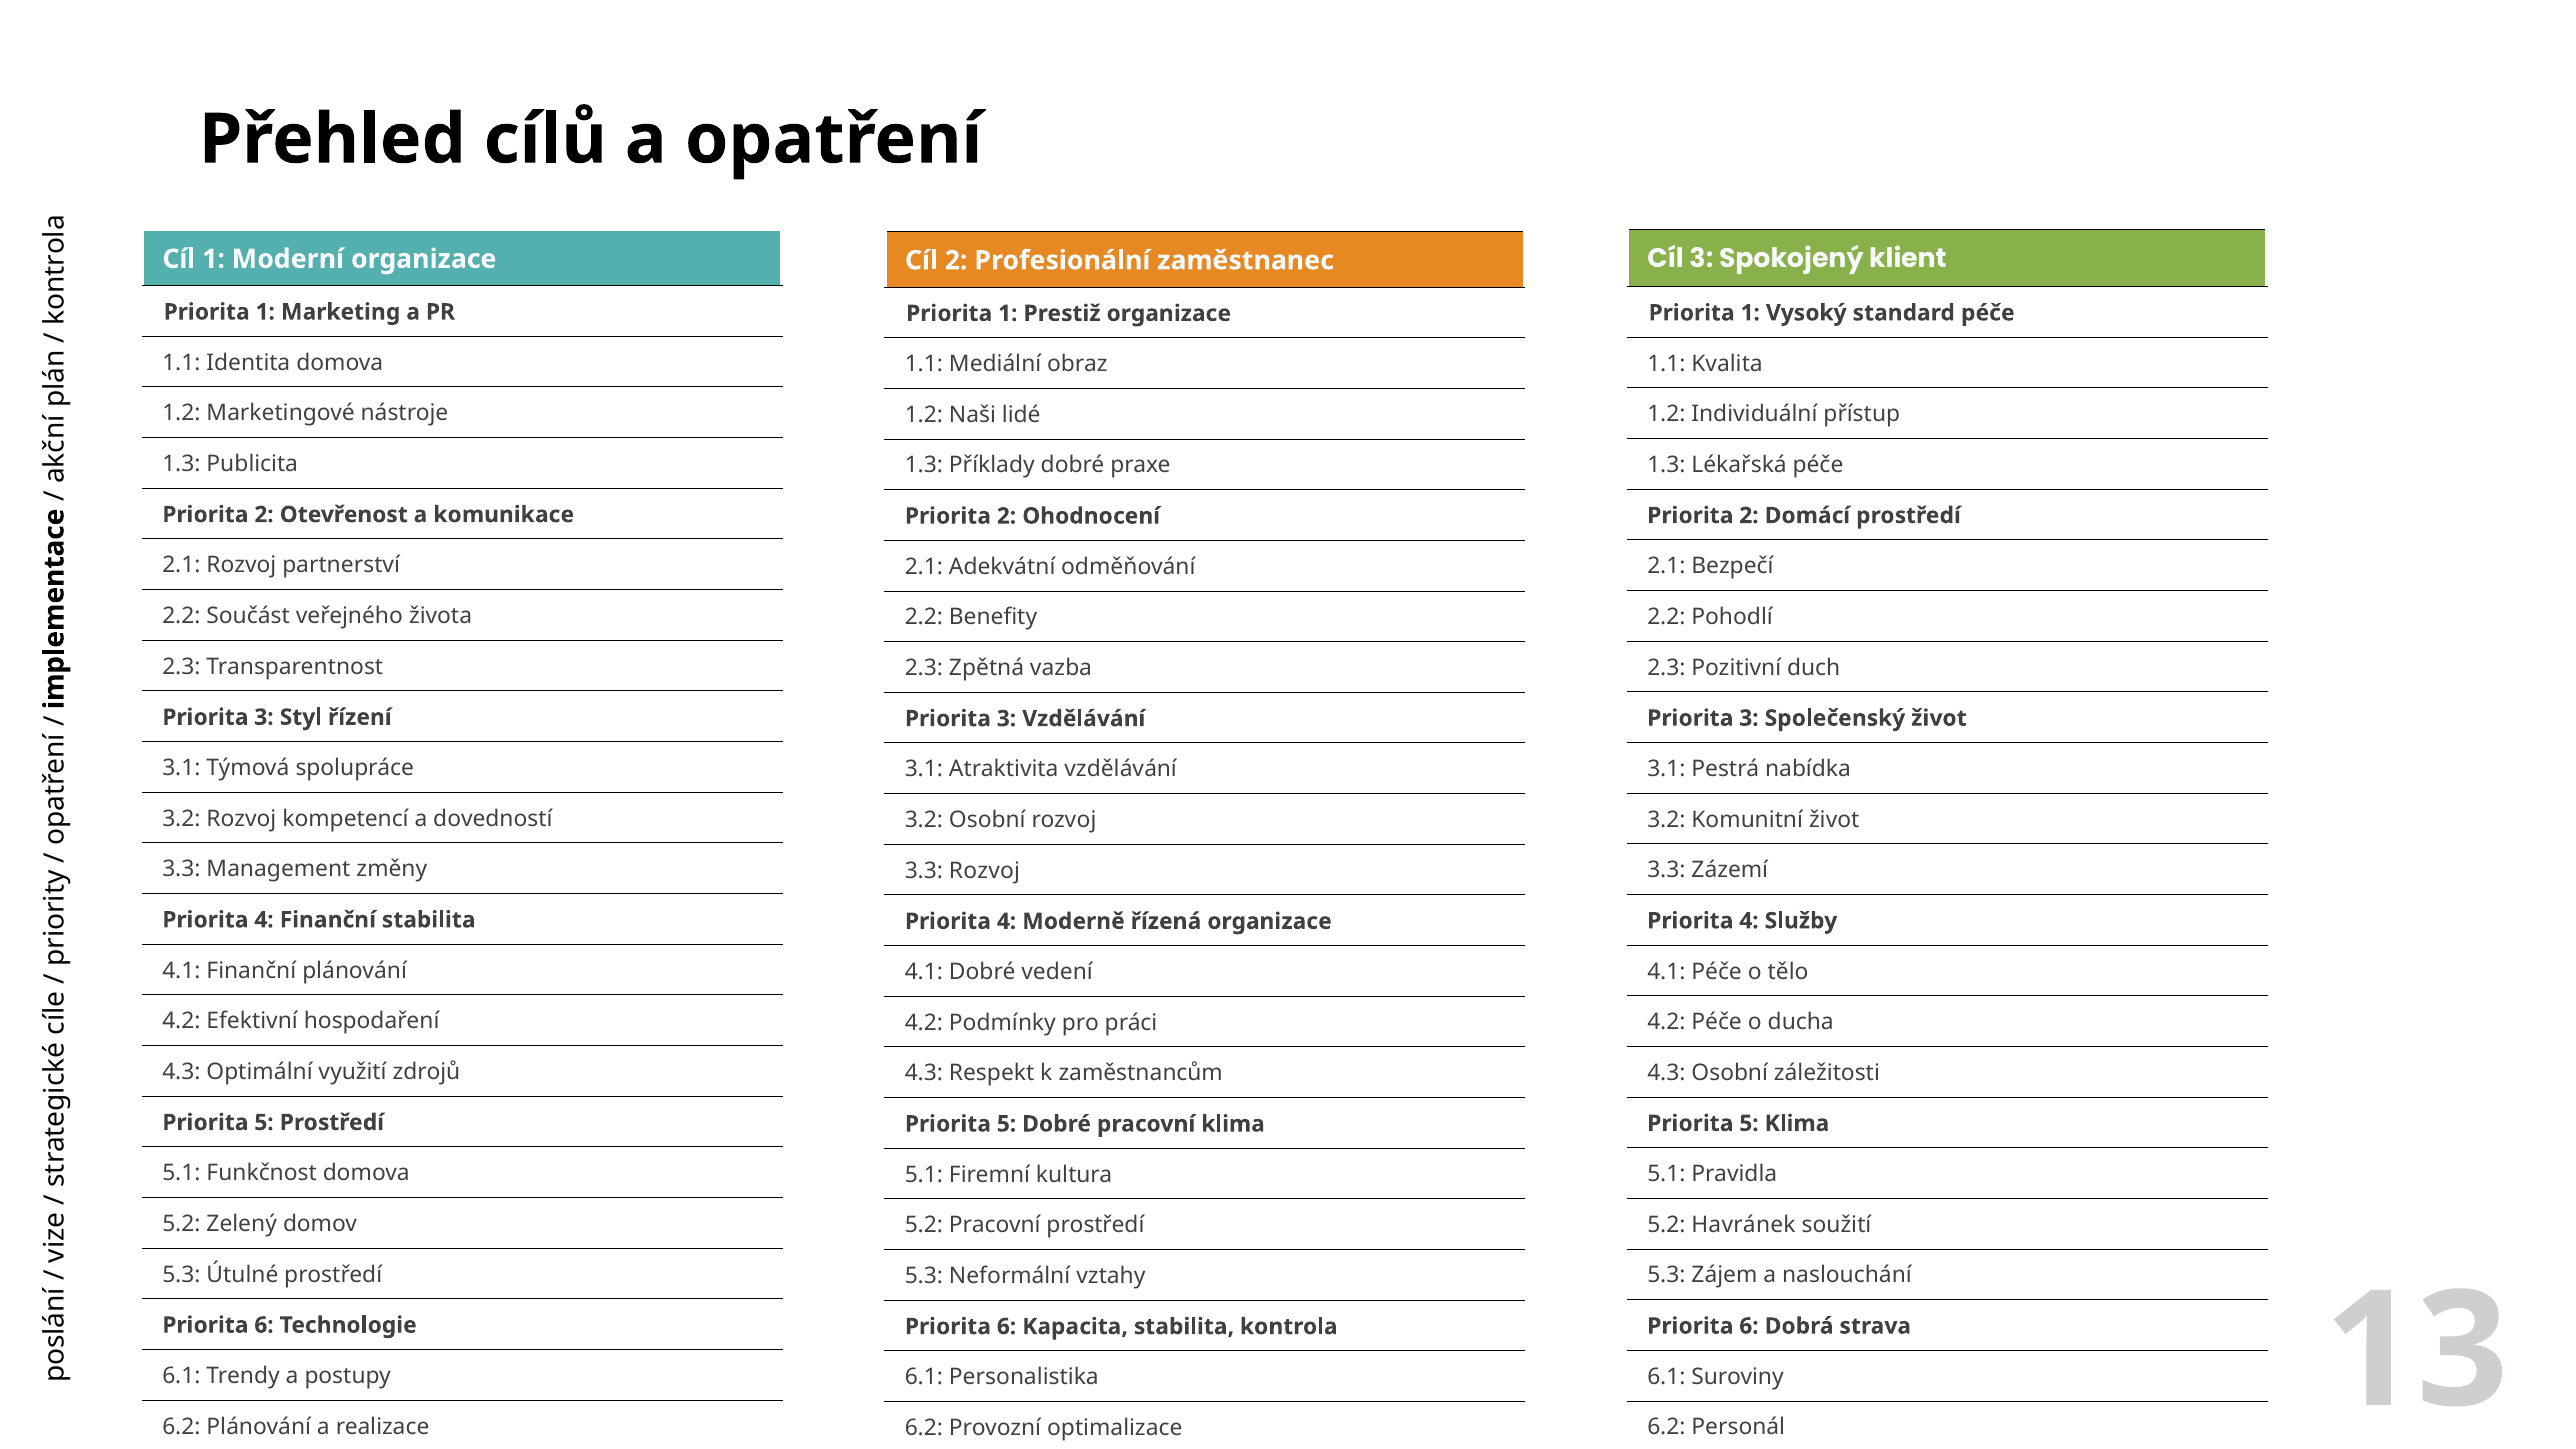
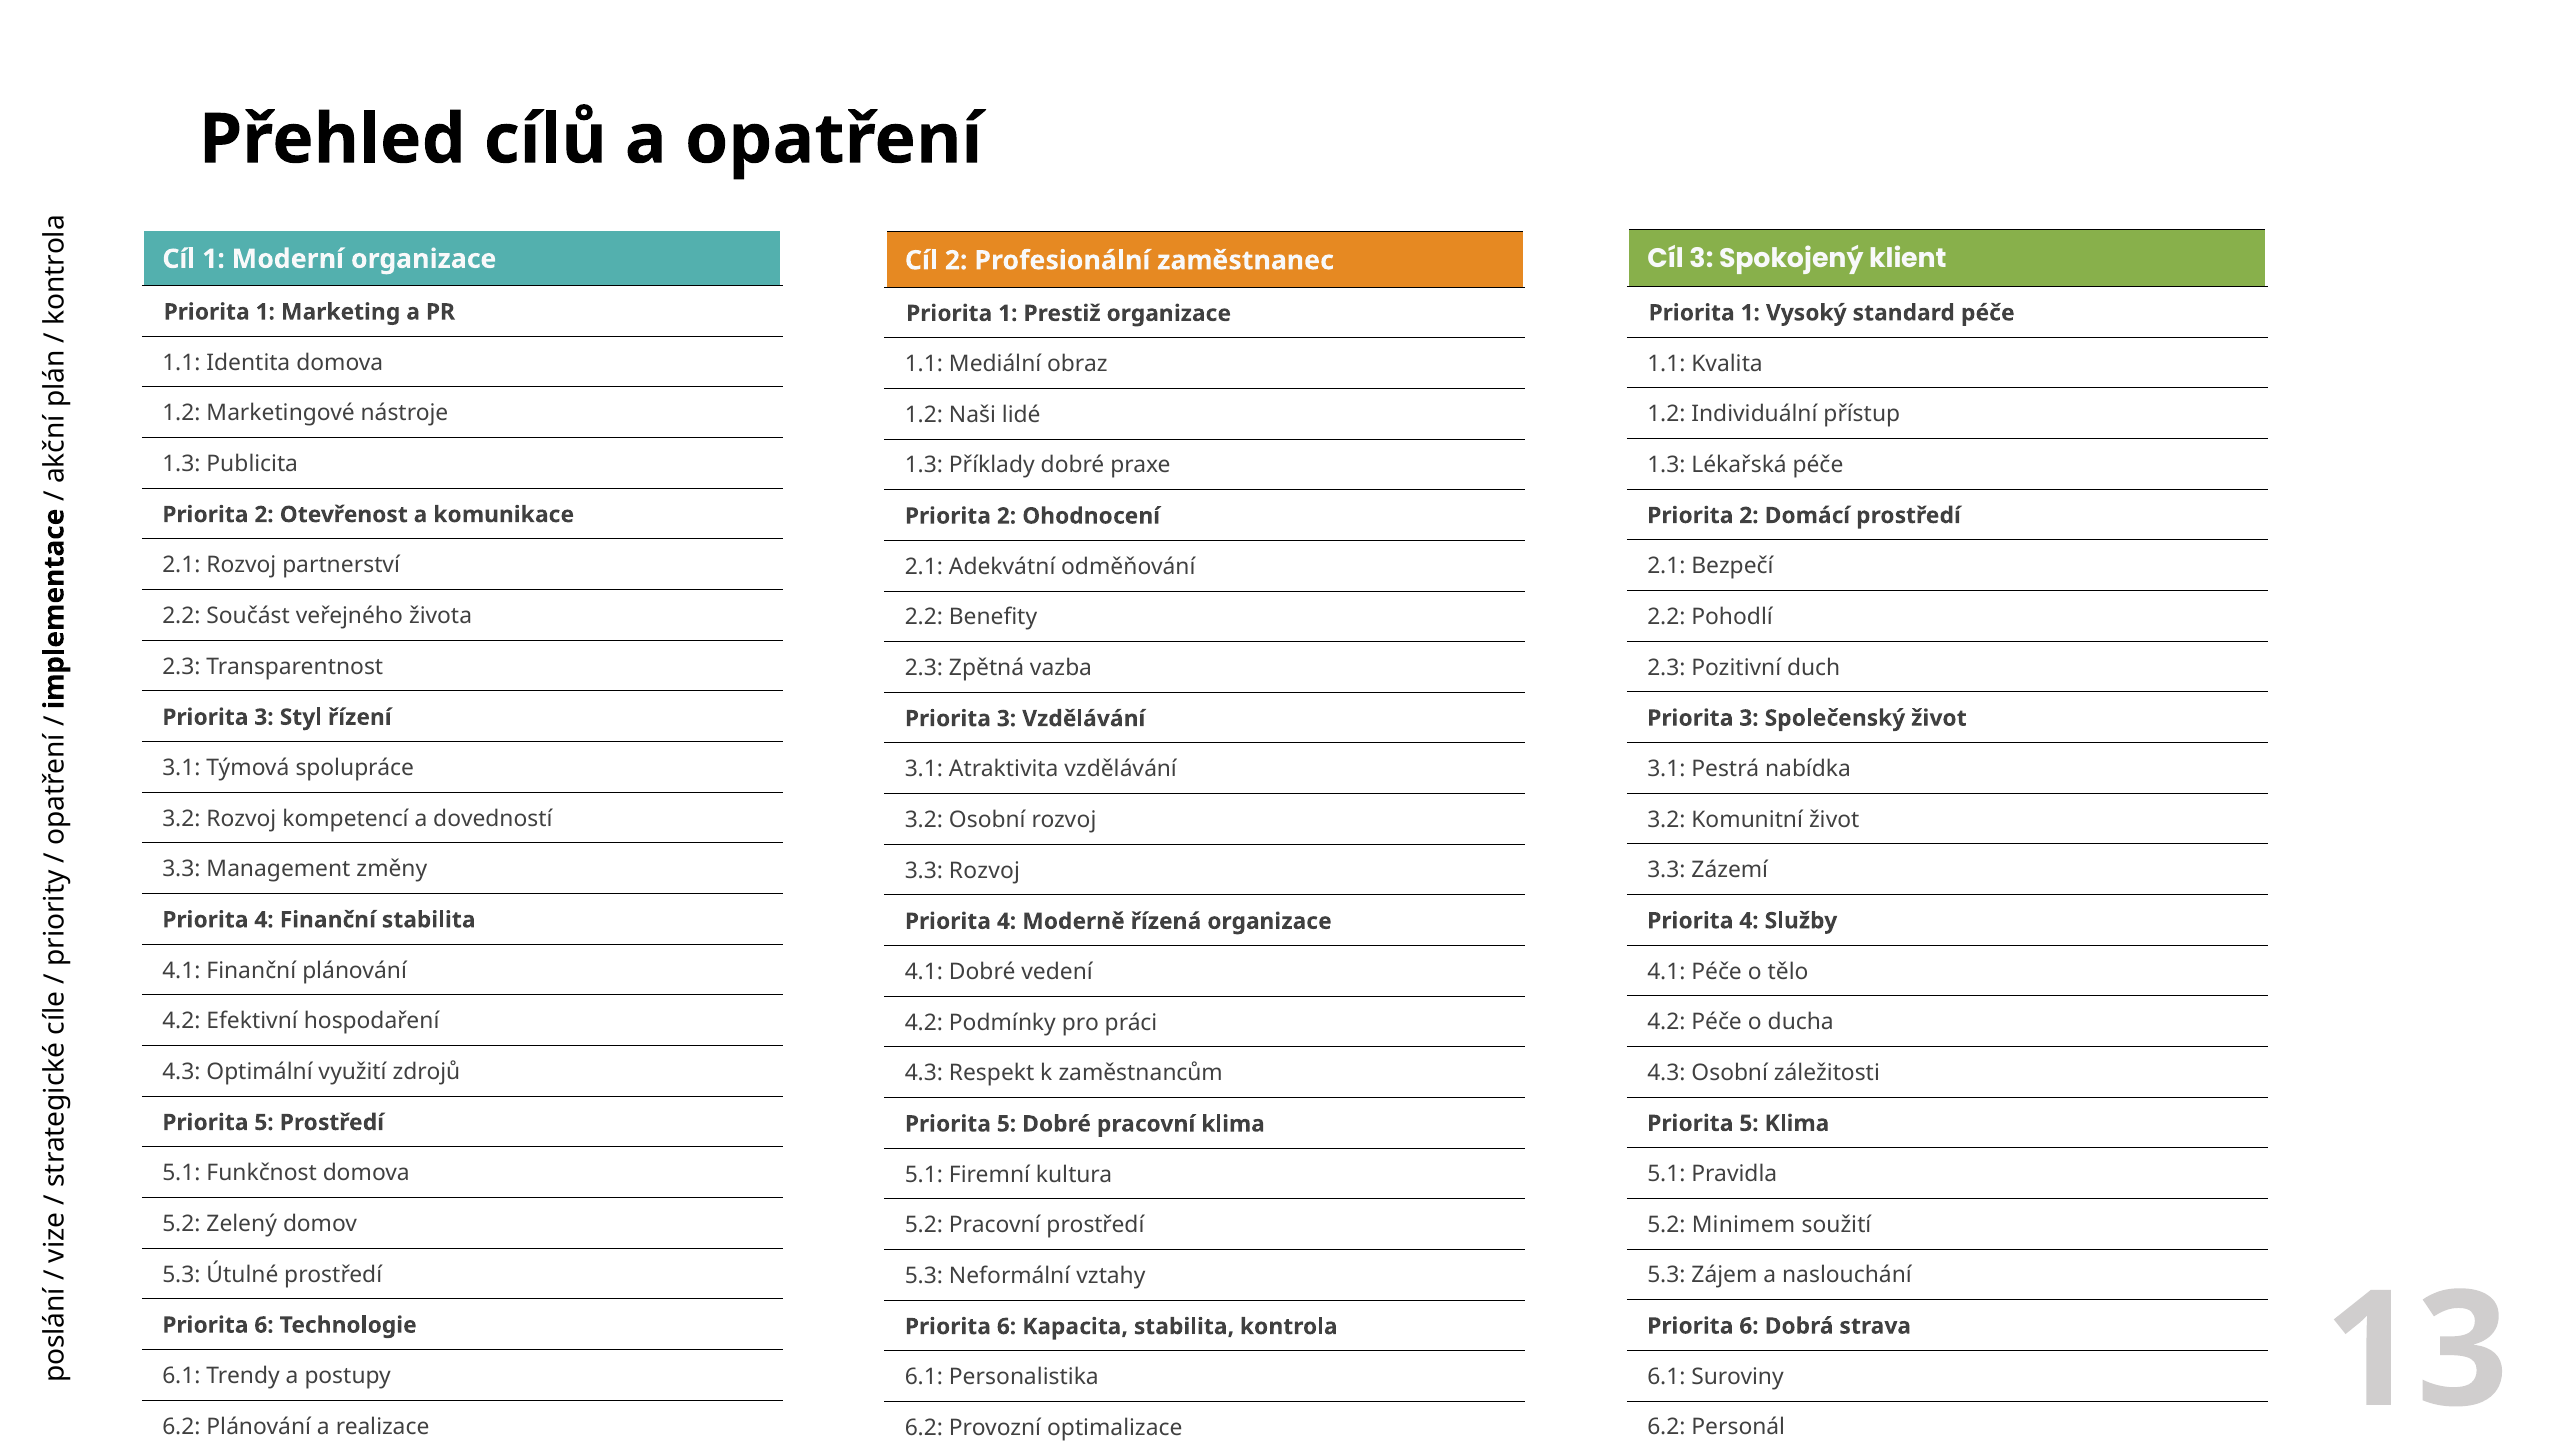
Havránek: Havránek -> Minimem (1743, 1225)
